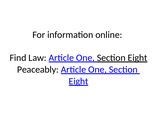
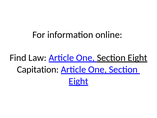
Peaceably: Peaceably -> Capitation (38, 69)
